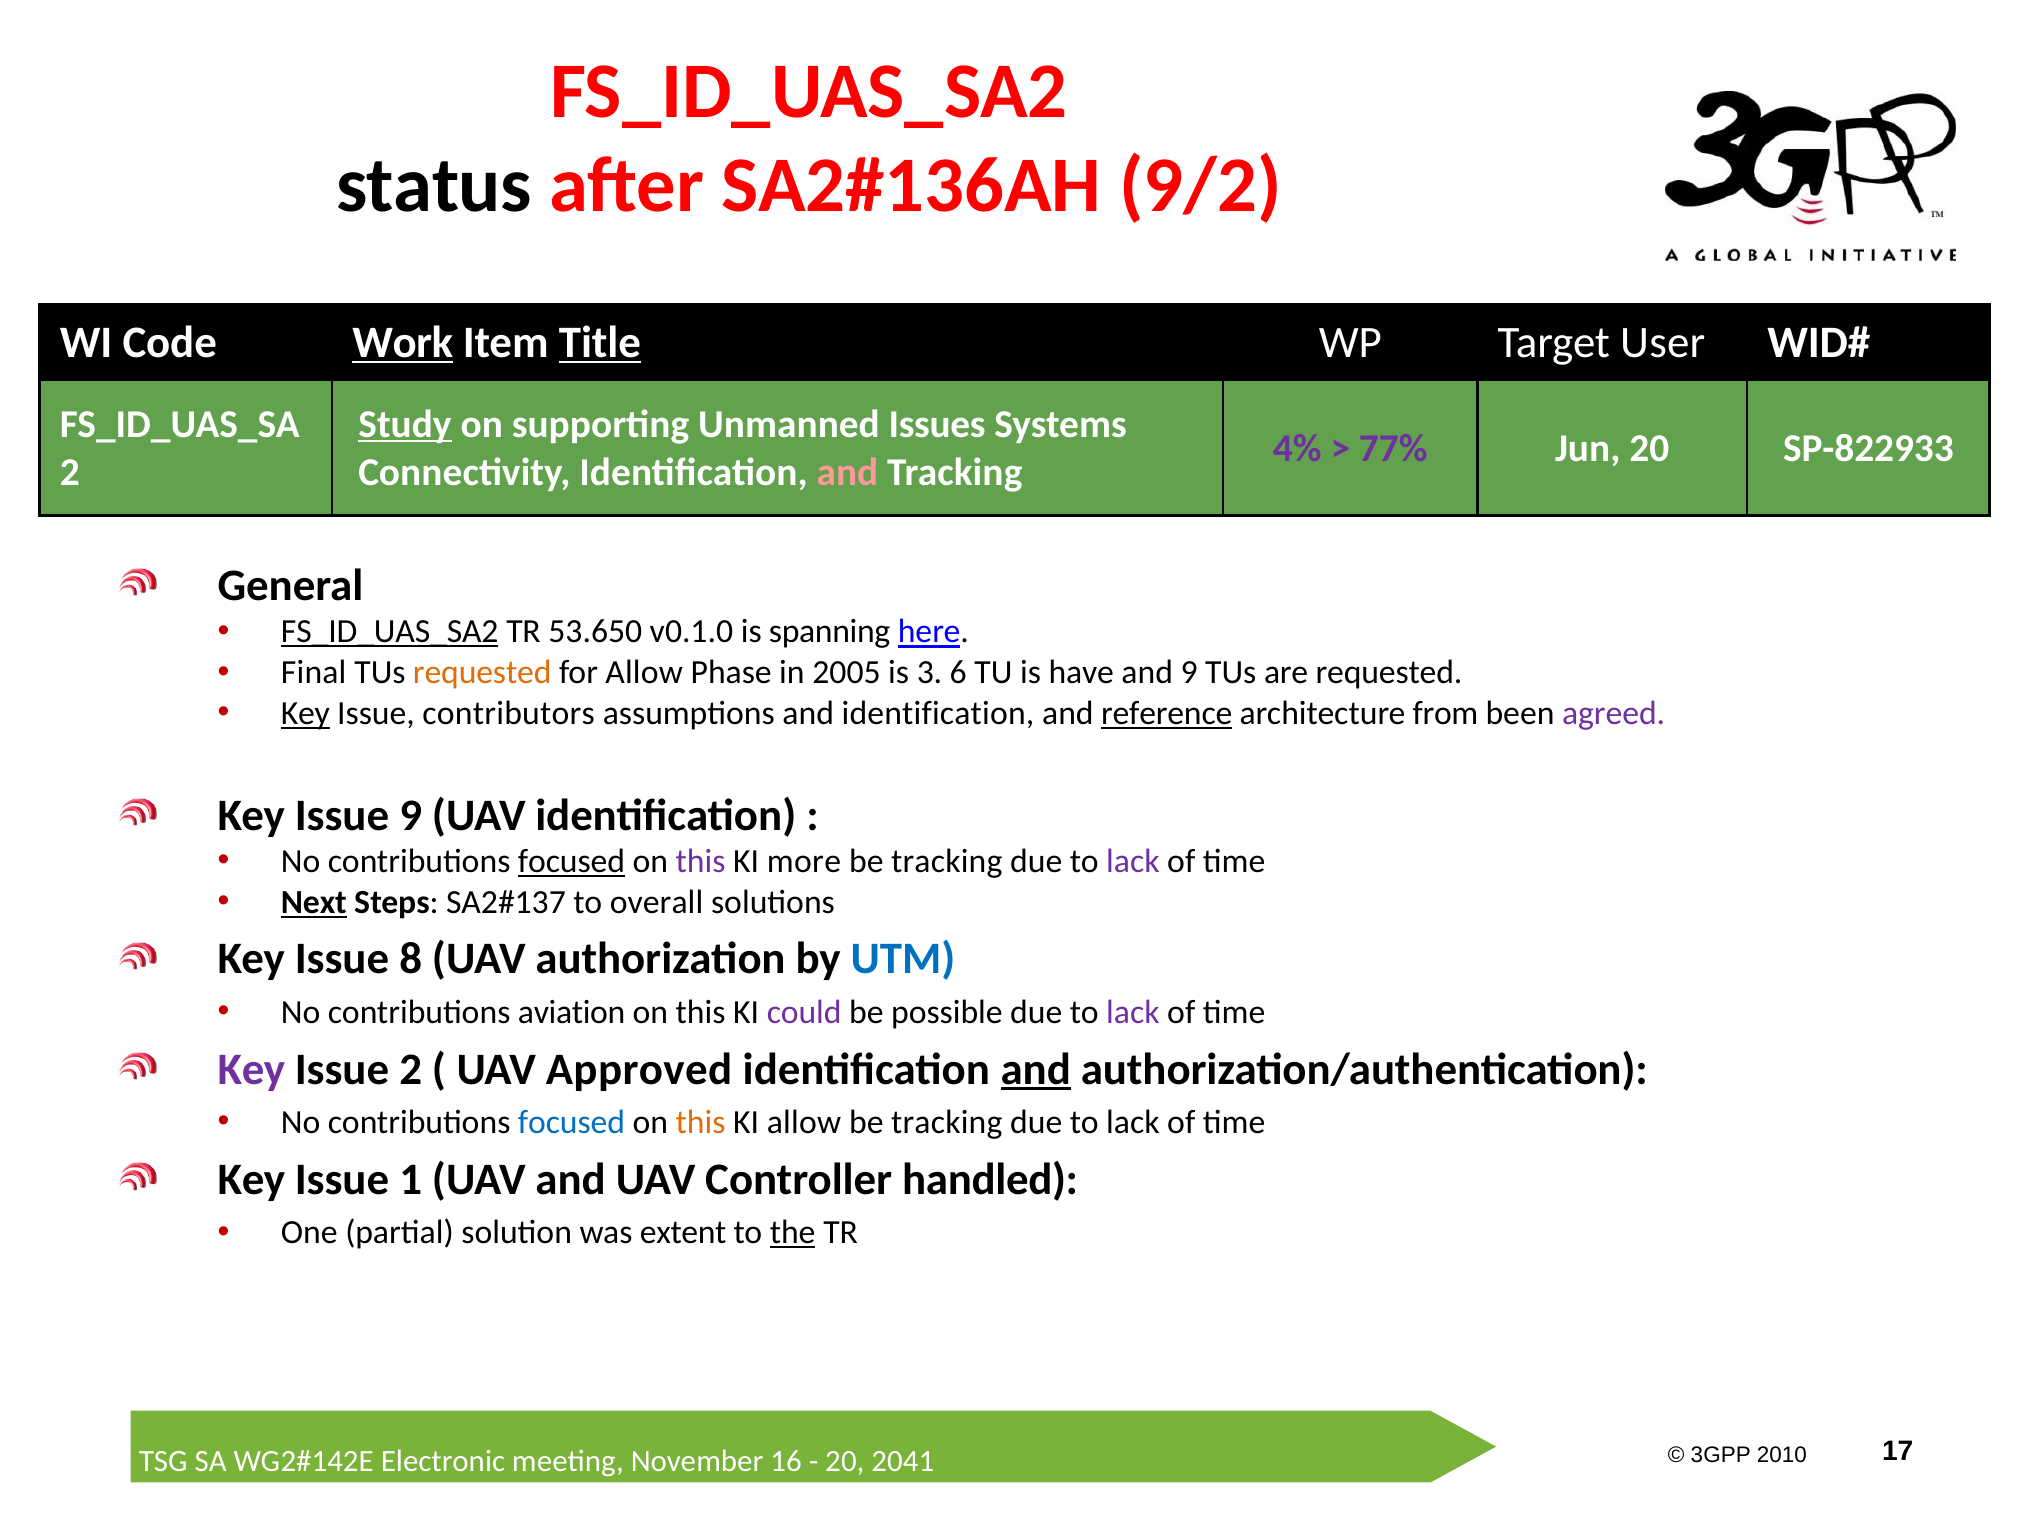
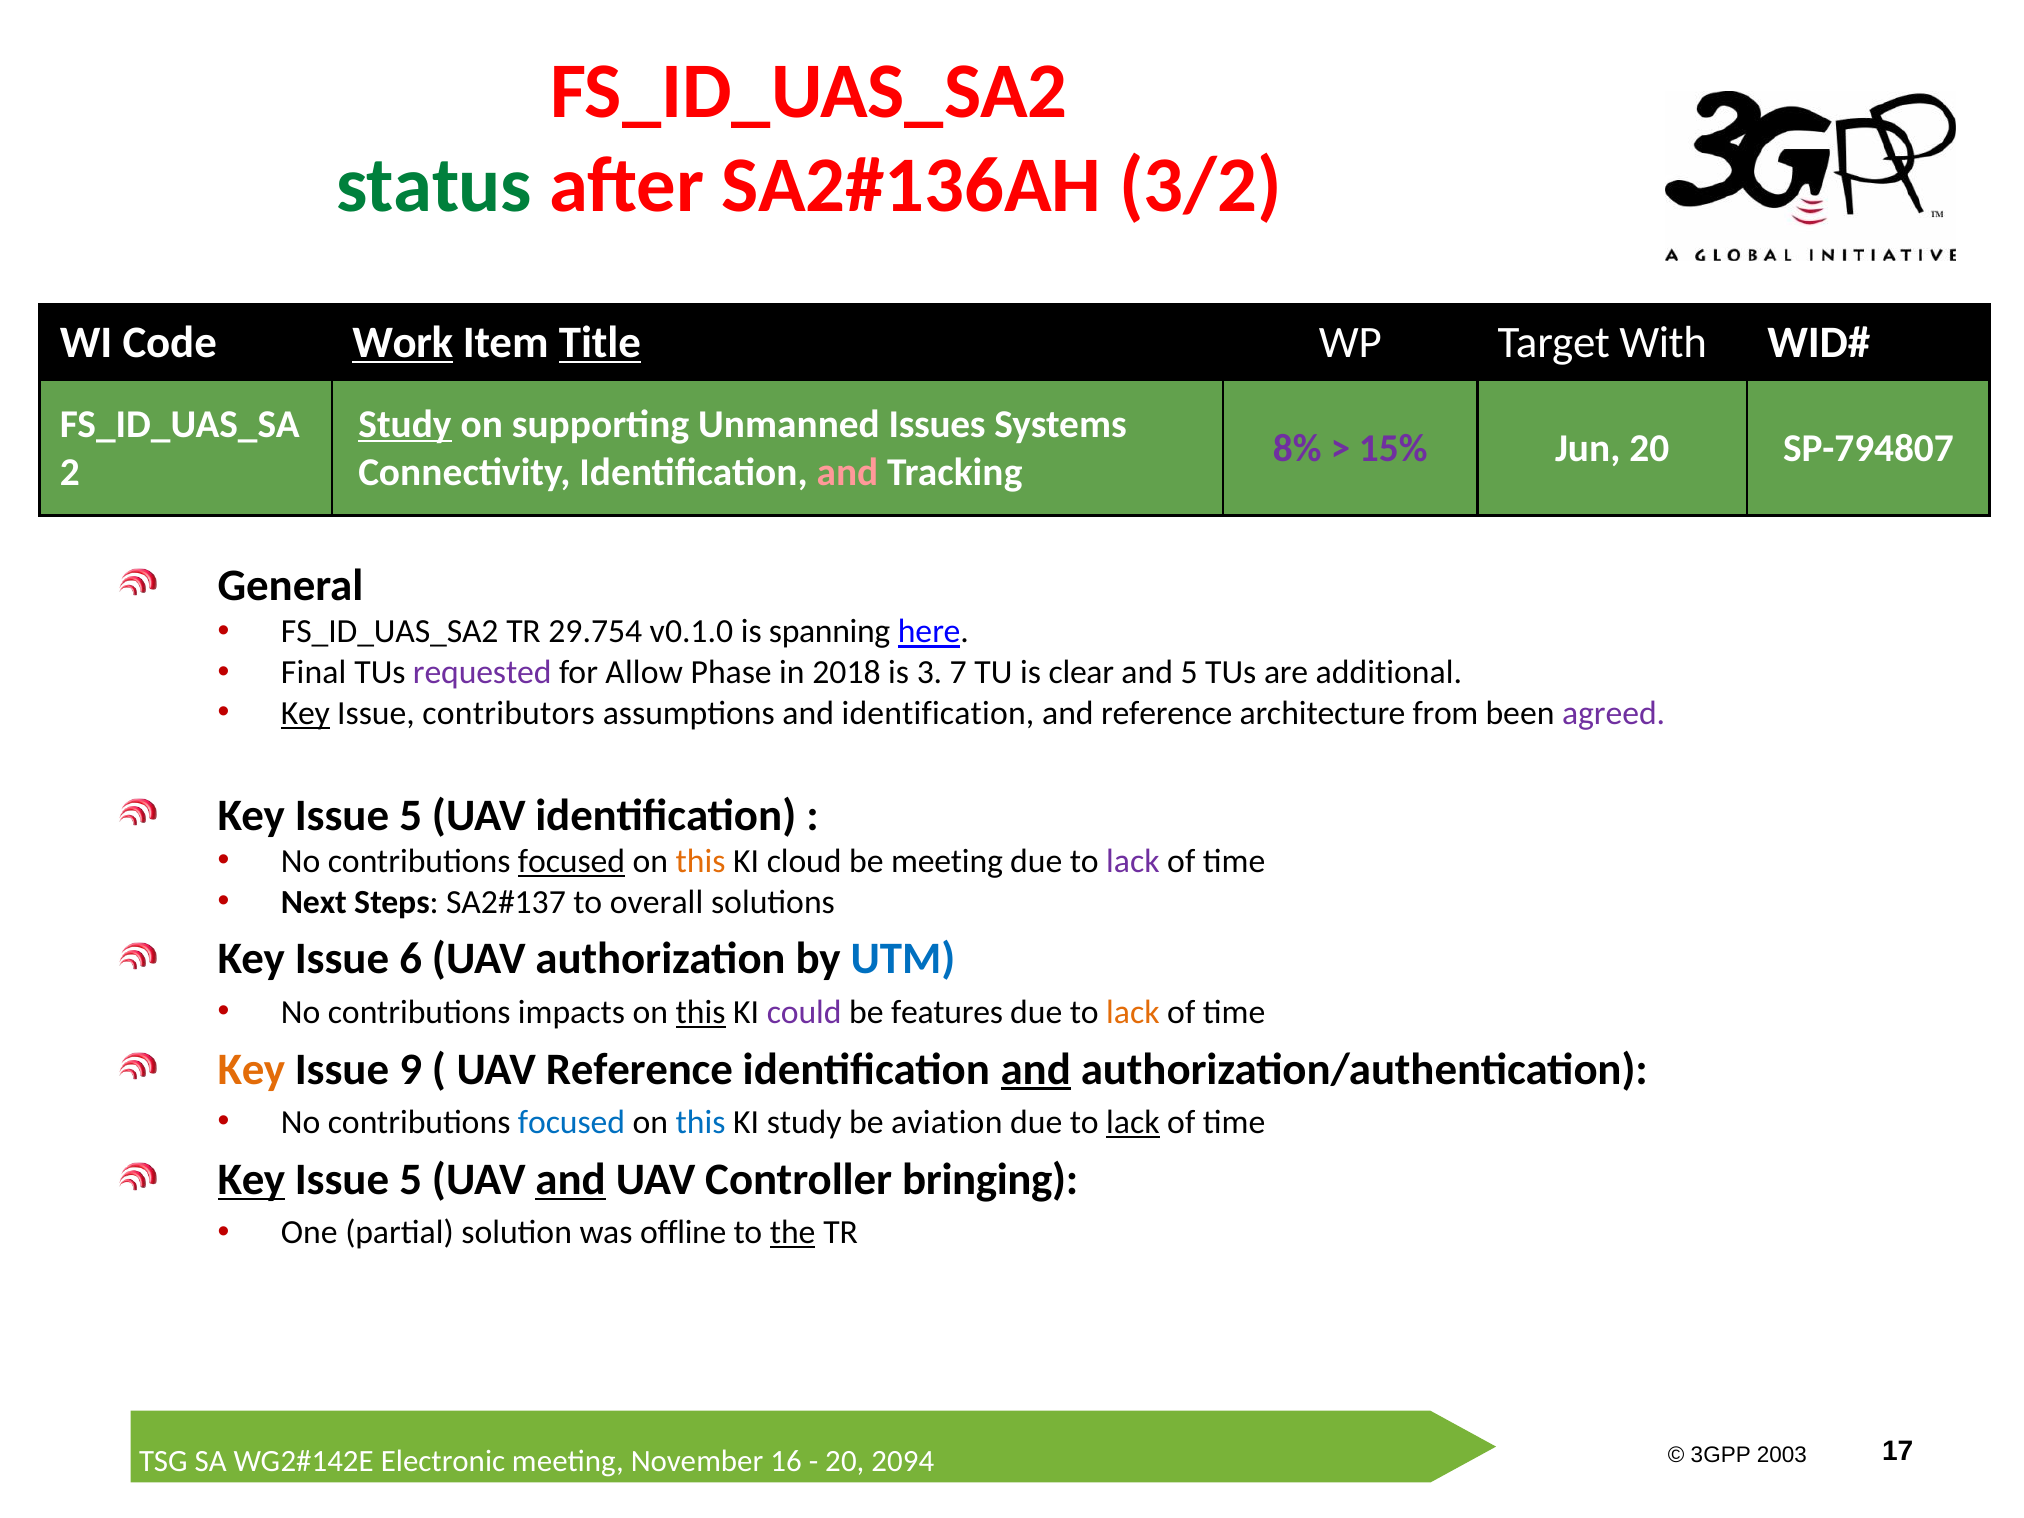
status colour: black -> green (434, 186)
9/2: 9/2 -> 3/2 (1200, 186)
User: User -> With (1663, 343)
4%: 4% -> 8% (1297, 448)
77%: 77% -> 15% (1393, 448)
SP-822933: SP-822933 -> SP-794807 (1868, 448)
FS_ID_UAS_SA2 underline: present -> none (390, 632)
53.650: 53.650 -> 29.754 (595, 632)
requested colour: orange -> purple (482, 673)
2005: 2005 -> 2018 (847, 673)
6: 6 -> 7 (958, 673)
have: have -> clear (1081, 673)
and 9: 9 -> 5 (1189, 673)
are requested: requested -> additional (1389, 673)
reference underline: present -> none (1167, 713)
9: 9 -> 5 (411, 815)
this colour: purple -> orange (701, 862)
more: more -> cloud (804, 862)
tracking: tracking -> meeting (947, 862)
Next underline: present -> none (314, 902)
8: 8 -> 6 (411, 959)
aviation: aviation -> impacts (571, 1012)
this underline: none -> present (701, 1012)
possible: possible -> features (947, 1012)
lack colour: purple -> orange (1133, 1012)
Key colour: purple -> orange (251, 1069)
Issue 2: 2 -> 9 (411, 1069)
UAV Approved: Approved -> Reference (639, 1069)
this colour: orange -> blue (701, 1123)
KI allow: allow -> study (804, 1123)
tracking: tracking -> aviation (947, 1123)
lack underline: none -> present (1133, 1123)
Key underline: none -> present (251, 1180)
1: 1 -> 5 (411, 1180)
and underline: none -> present (571, 1180)
handled: handled -> bringing (990, 1180)
extent: extent -> offline (683, 1233)
2010: 2010 -> 2003 (1782, 1455)
2041: 2041 -> 2094 (903, 1461)
